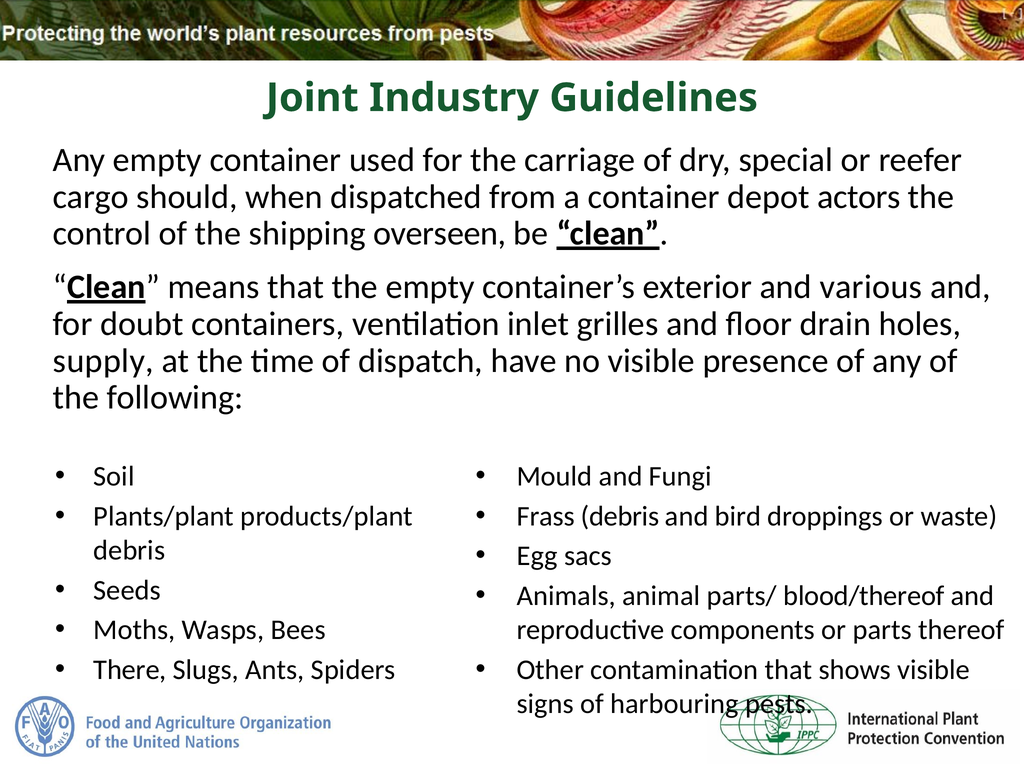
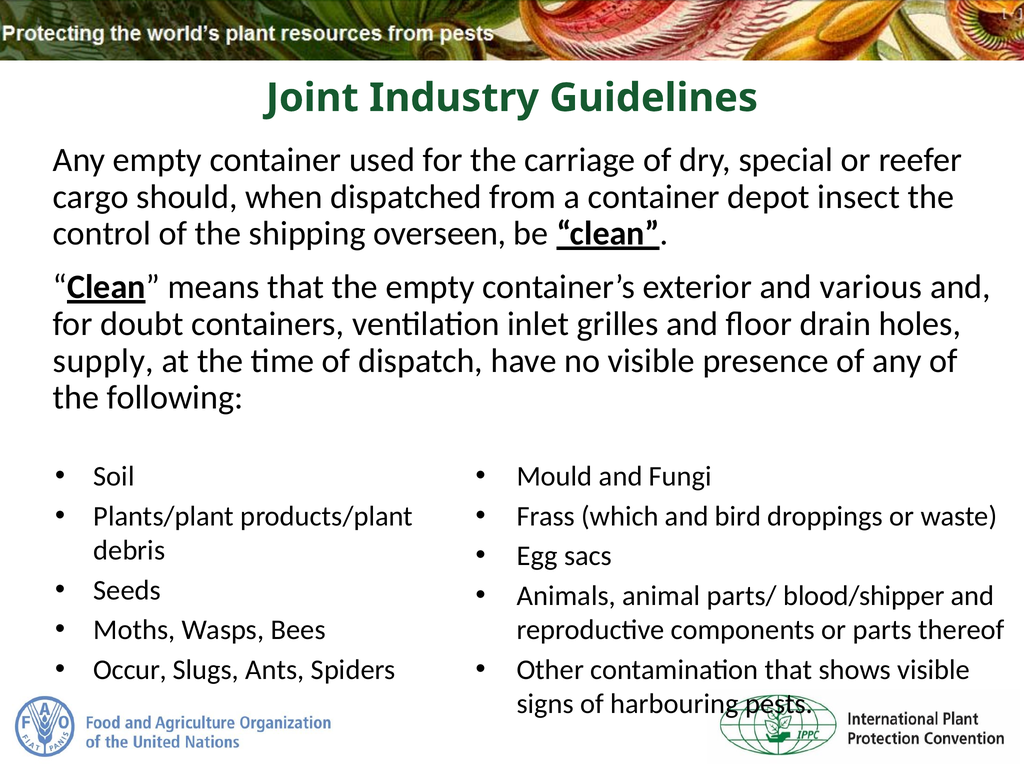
actors: actors -> insect (859, 197)
Frass debris: debris -> which (620, 516)
blood/thereof: blood/thereof -> blood/shipper (864, 596)
There: There -> Occur (130, 670)
